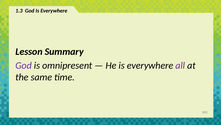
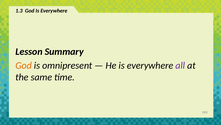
God colour: purple -> orange (24, 65)
